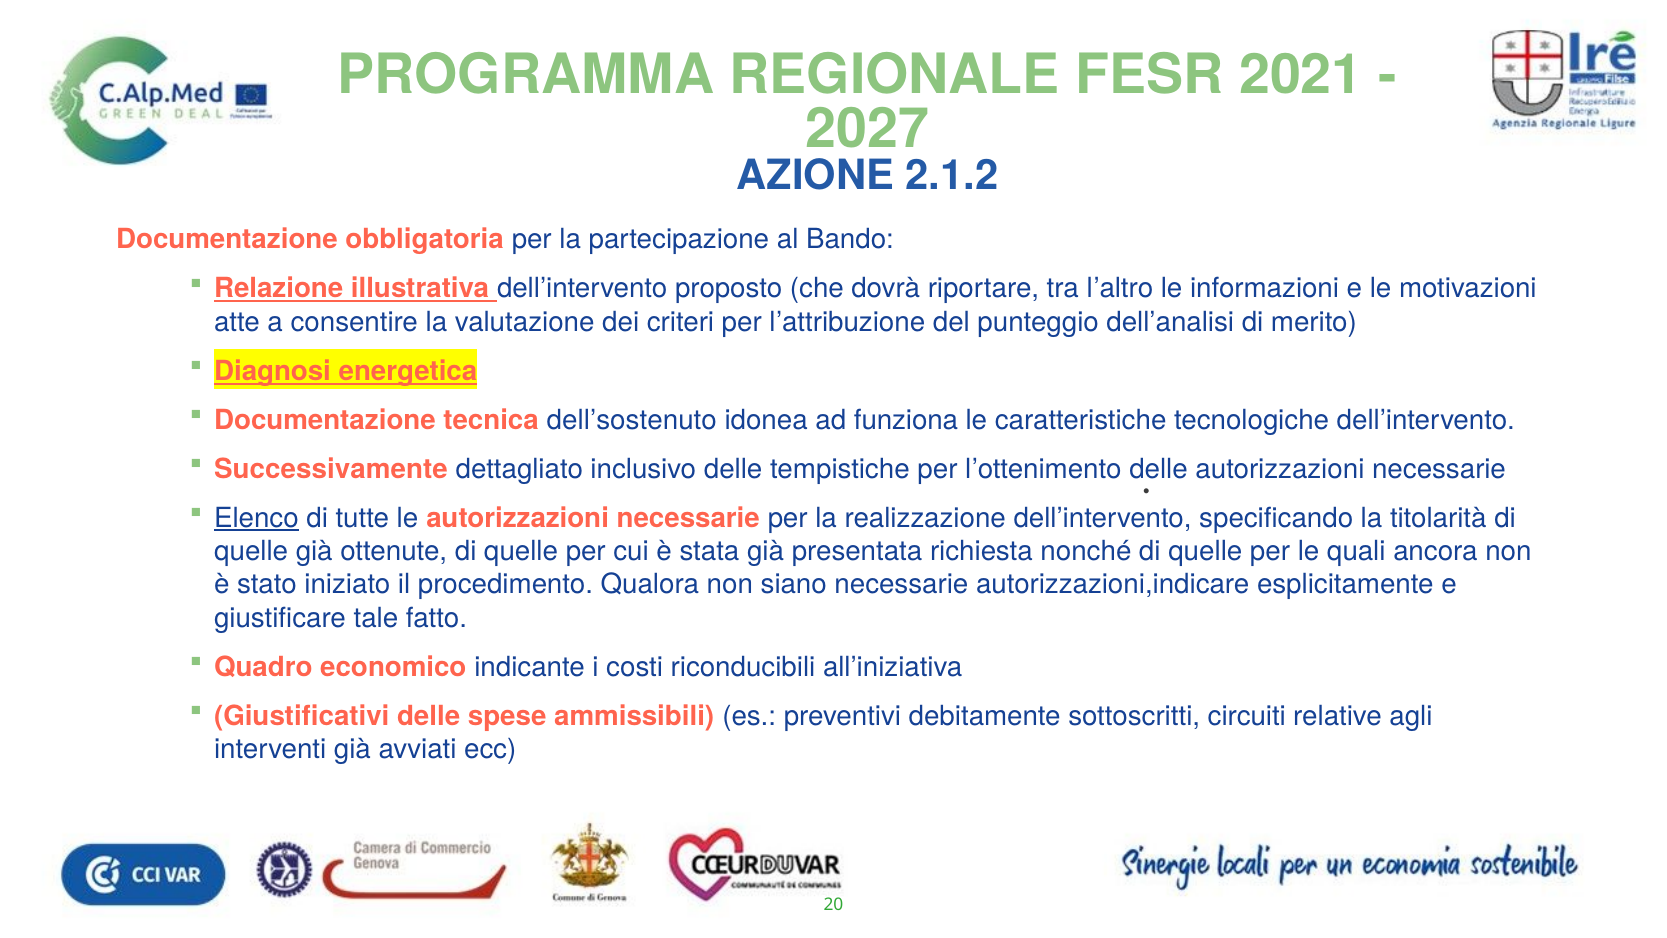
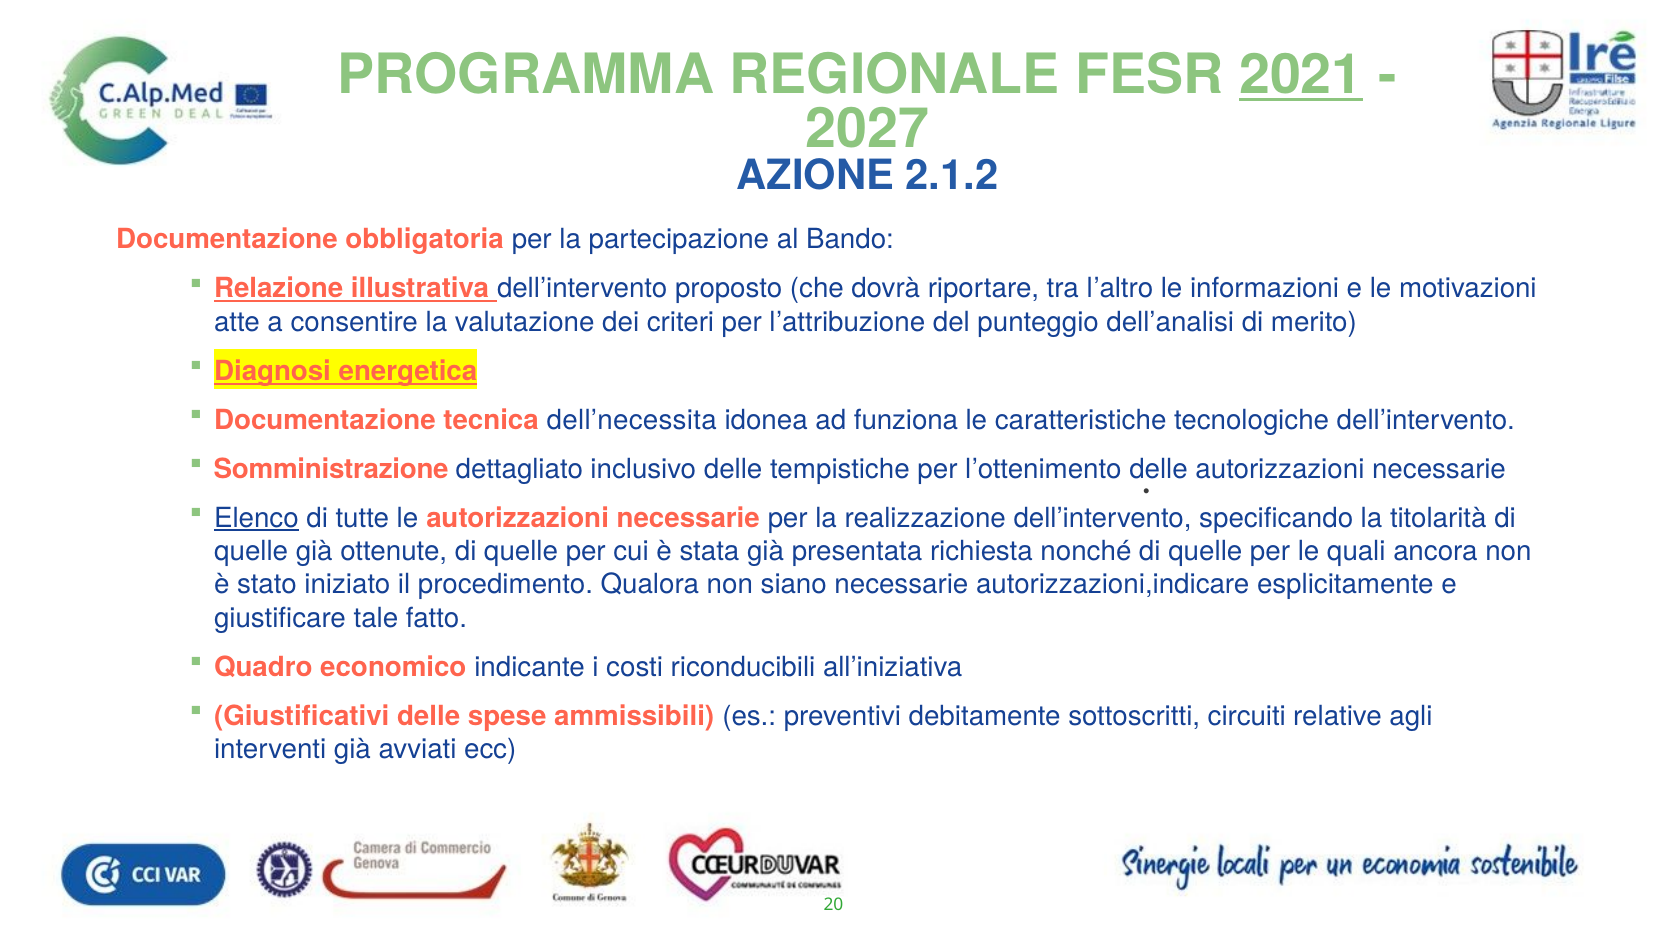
2021 underline: none -> present (1301, 75)
dell’sostenuto: dell’sostenuto -> dell’necessita (632, 420)
Successivamente: Successivamente -> Somministrazione (331, 469)
